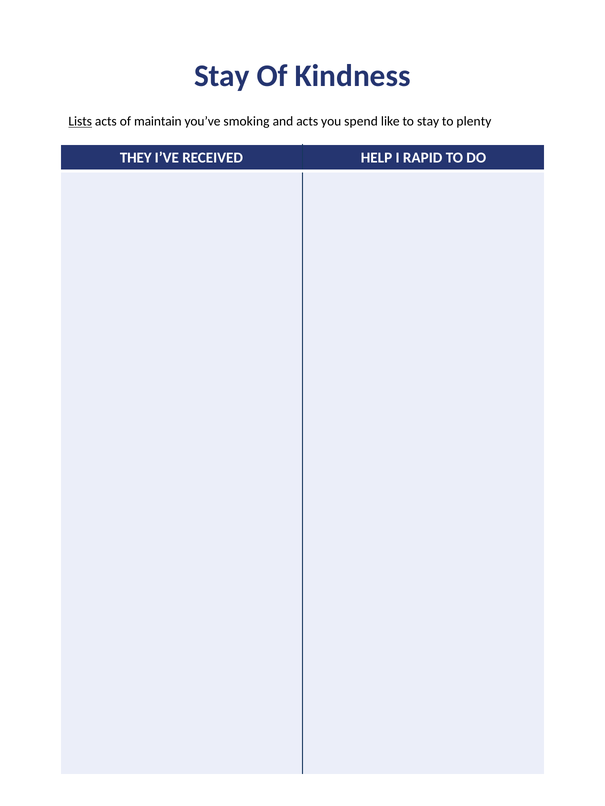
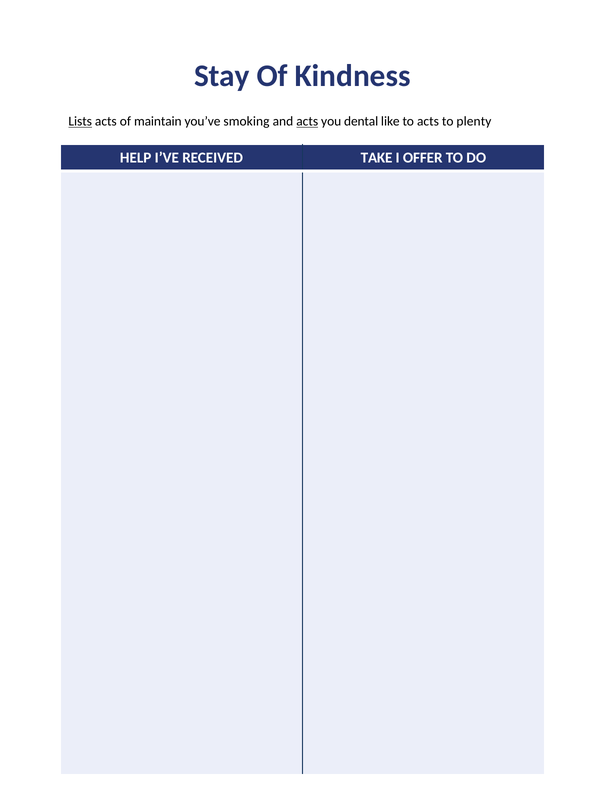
acts underline: none -> present (307, 122)
spend: spend -> dental (361, 122)
to stay: stay -> acts (428, 122)
THEY: THEY -> HELP (136, 158)
HELP: HELP -> TAKE (377, 158)
RAPID: RAPID -> OFFER (423, 158)
